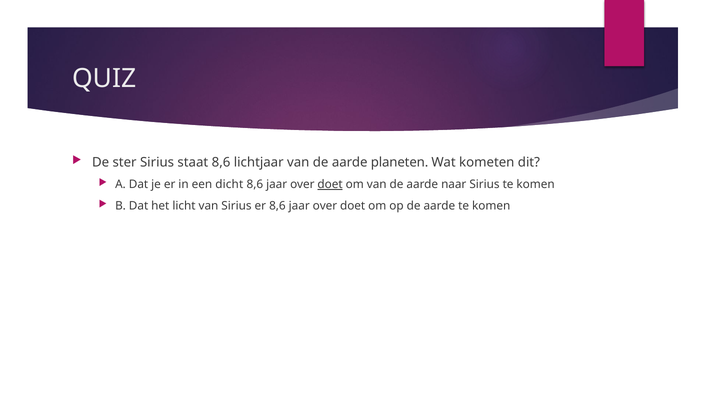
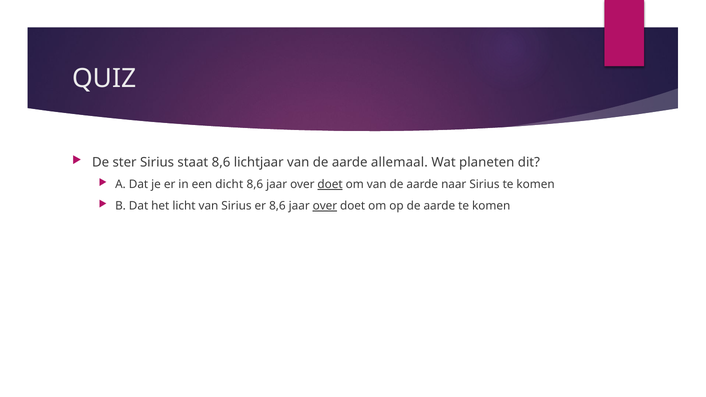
planeten: planeten -> allemaal (399, 162)
kometen: kometen -> planeten (487, 162)
over underline: none -> present (325, 206)
